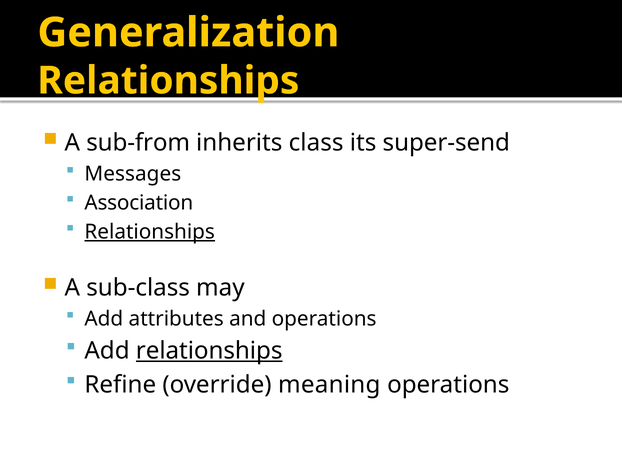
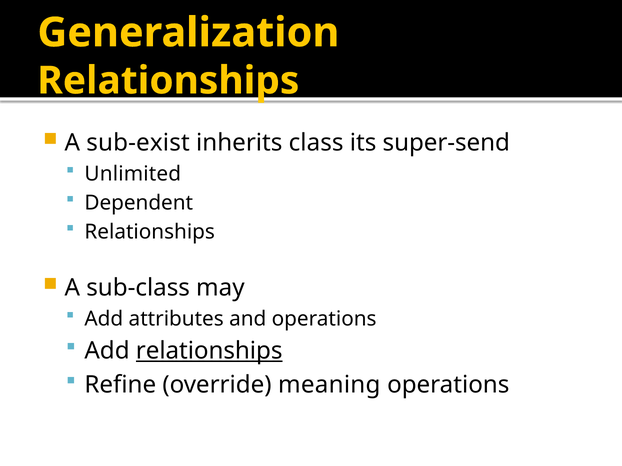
sub-from: sub-from -> sub-exist (138, 143)
Messages: Messages -> Unlimited (133, 174)
Association: Association -> Dependent (139, 203)
Relationships underline: present -> none (150, 232)
